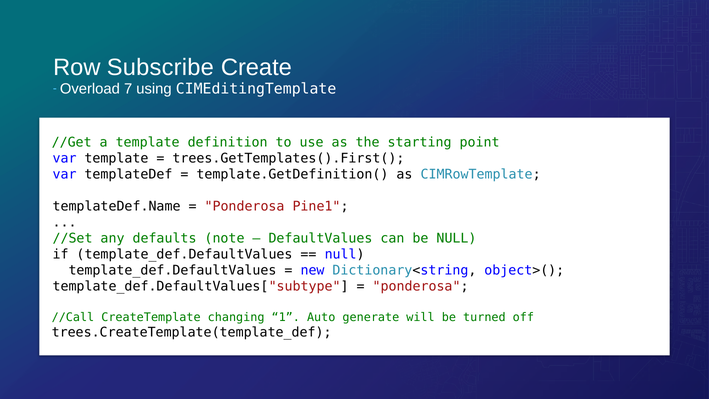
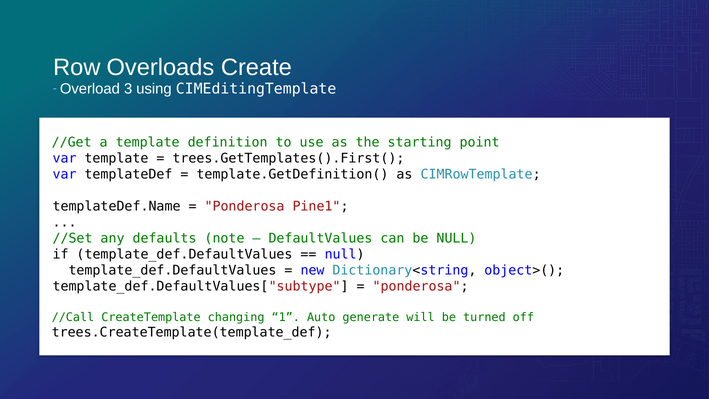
Subscribe: Subscribe -> Overloads (160, 67)
7: 7 -> 3 (128, 89)
